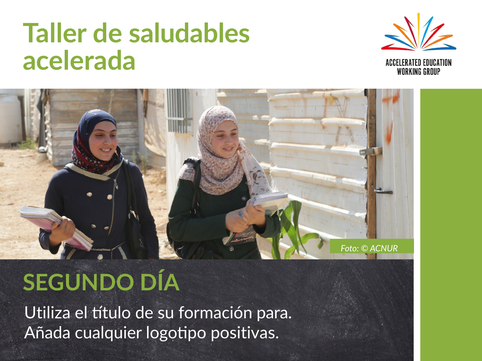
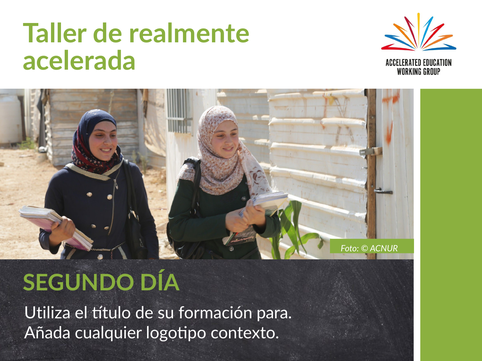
saludables: saludables -> realmente (189, 34)
positivas: positivas -> contexto (245, 333)
